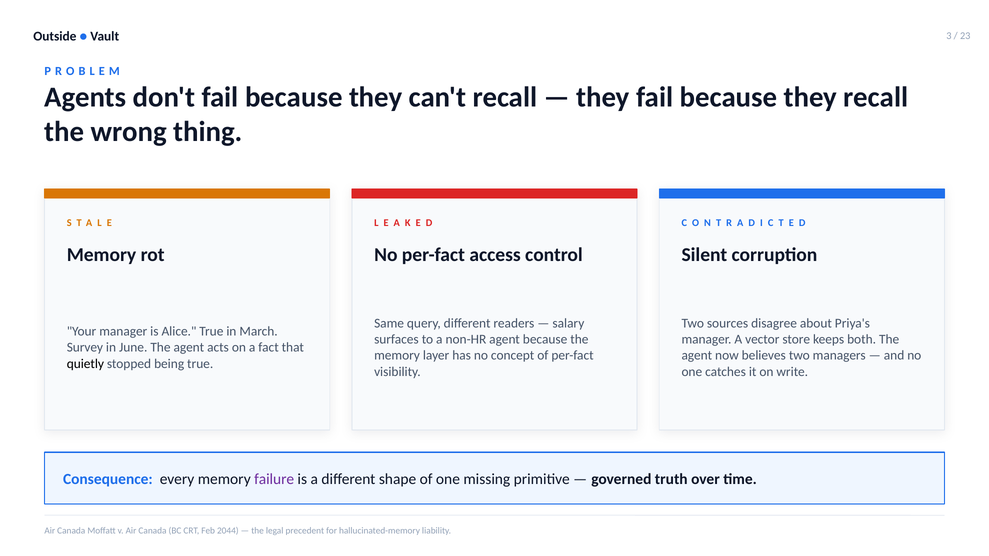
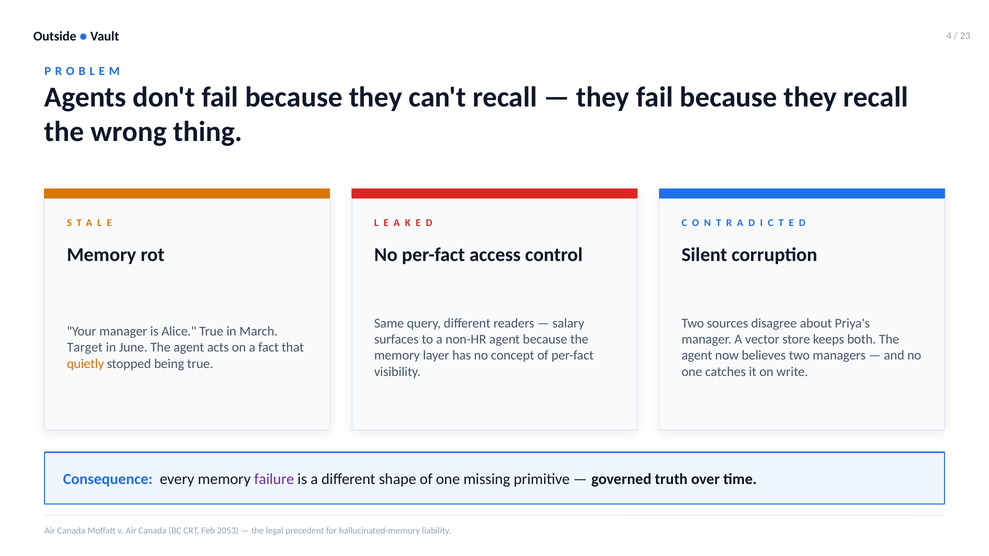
3: 3 -> 4 (949, 36)
Survey: Survey -> Target (85, 348)
quietly colour: black -> orange (85, 364)
2044: 2044 -> 2053 (228, 531)
